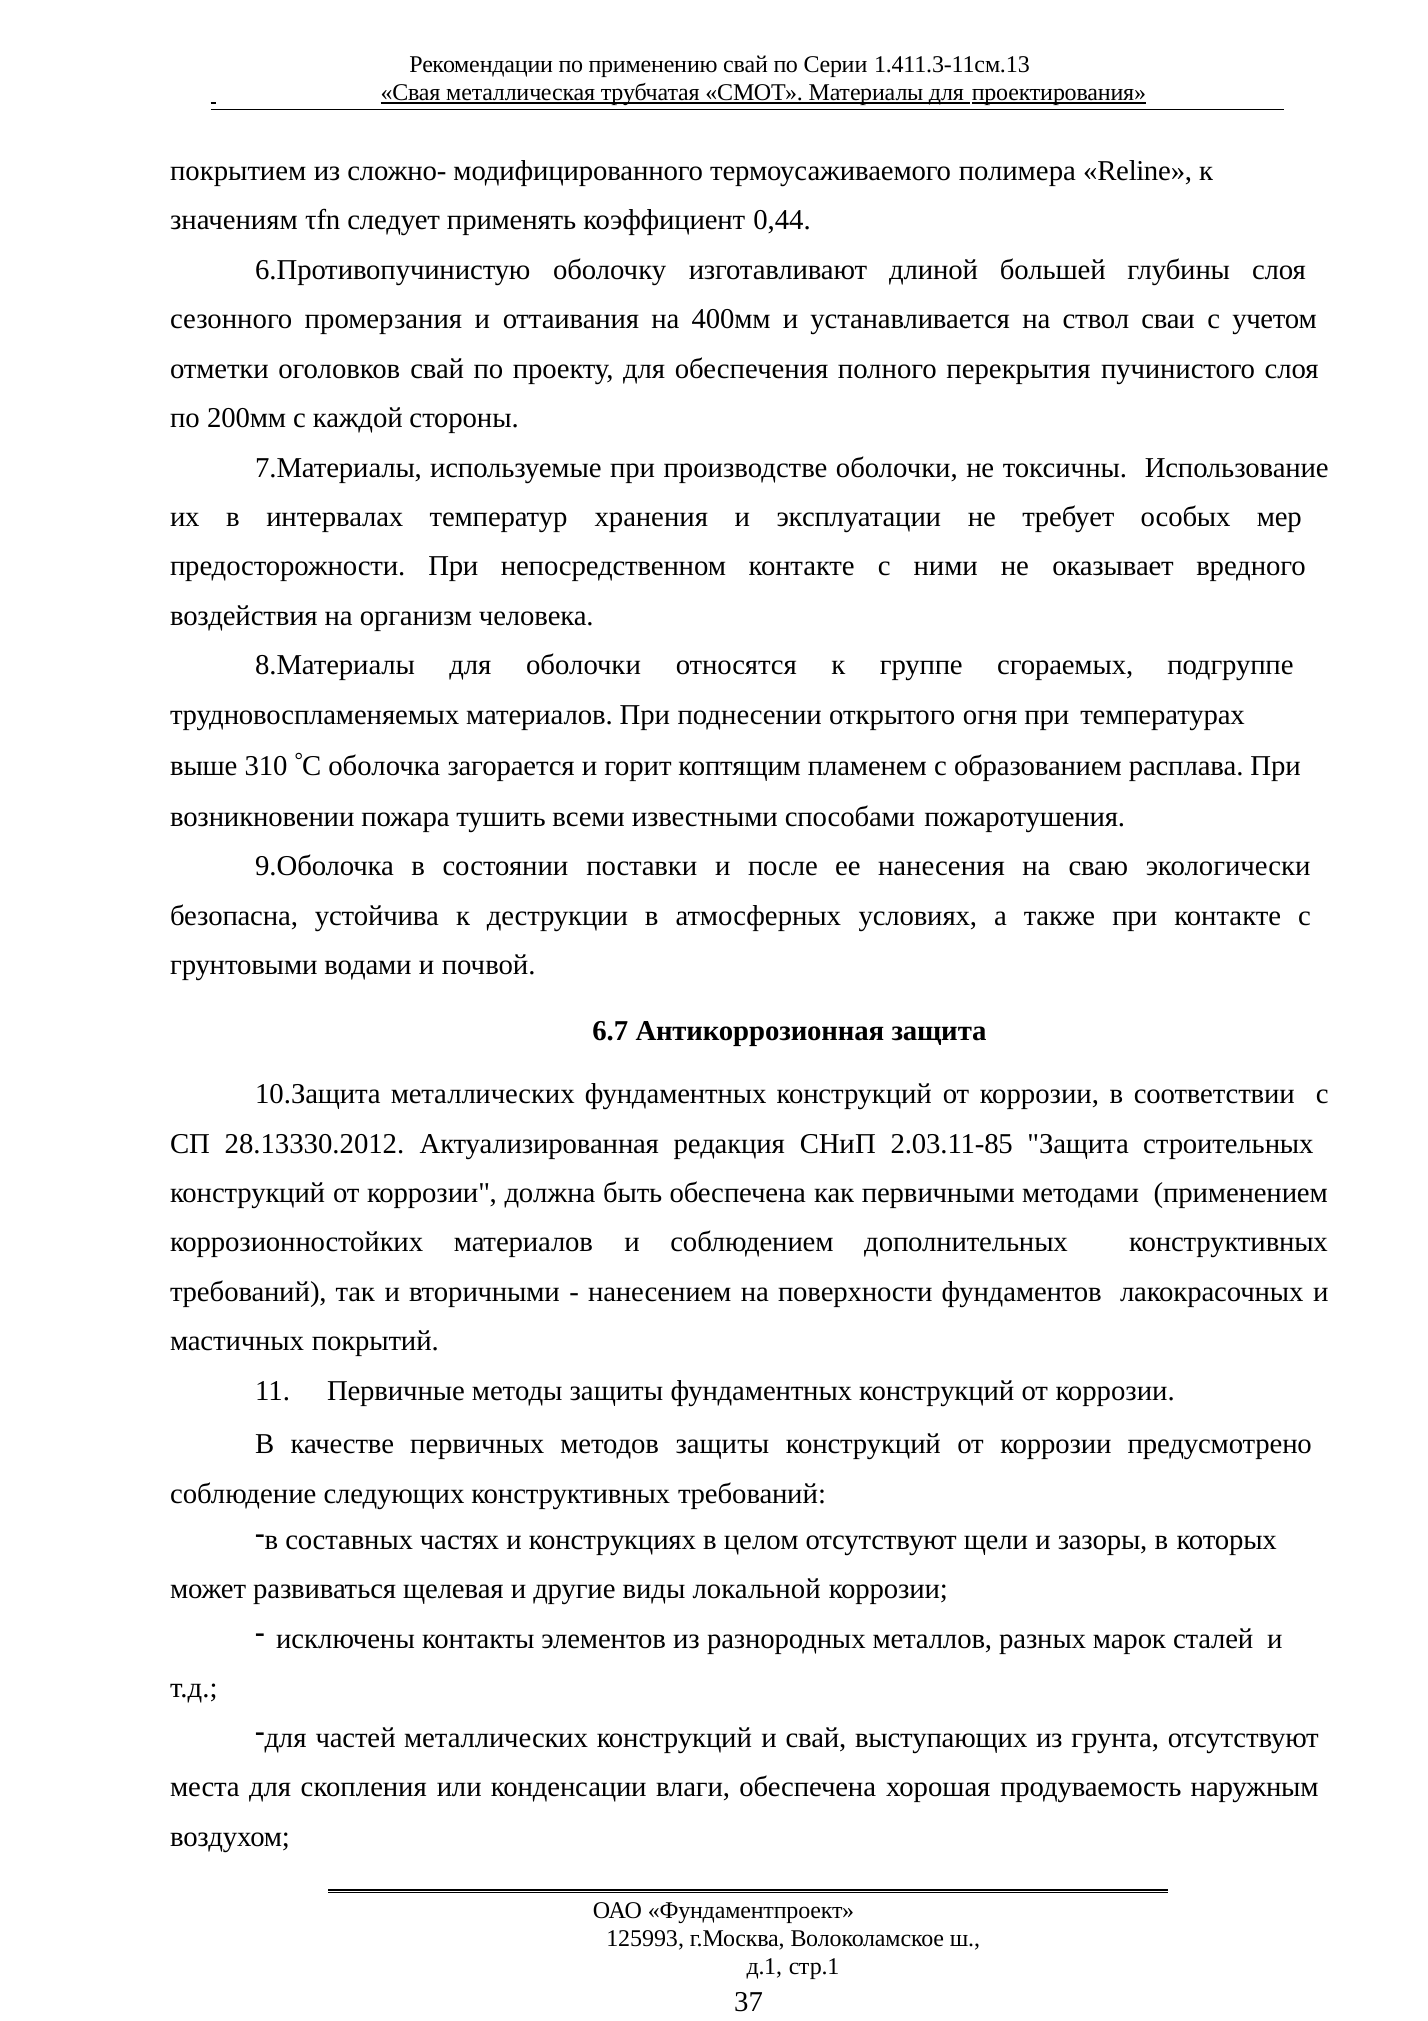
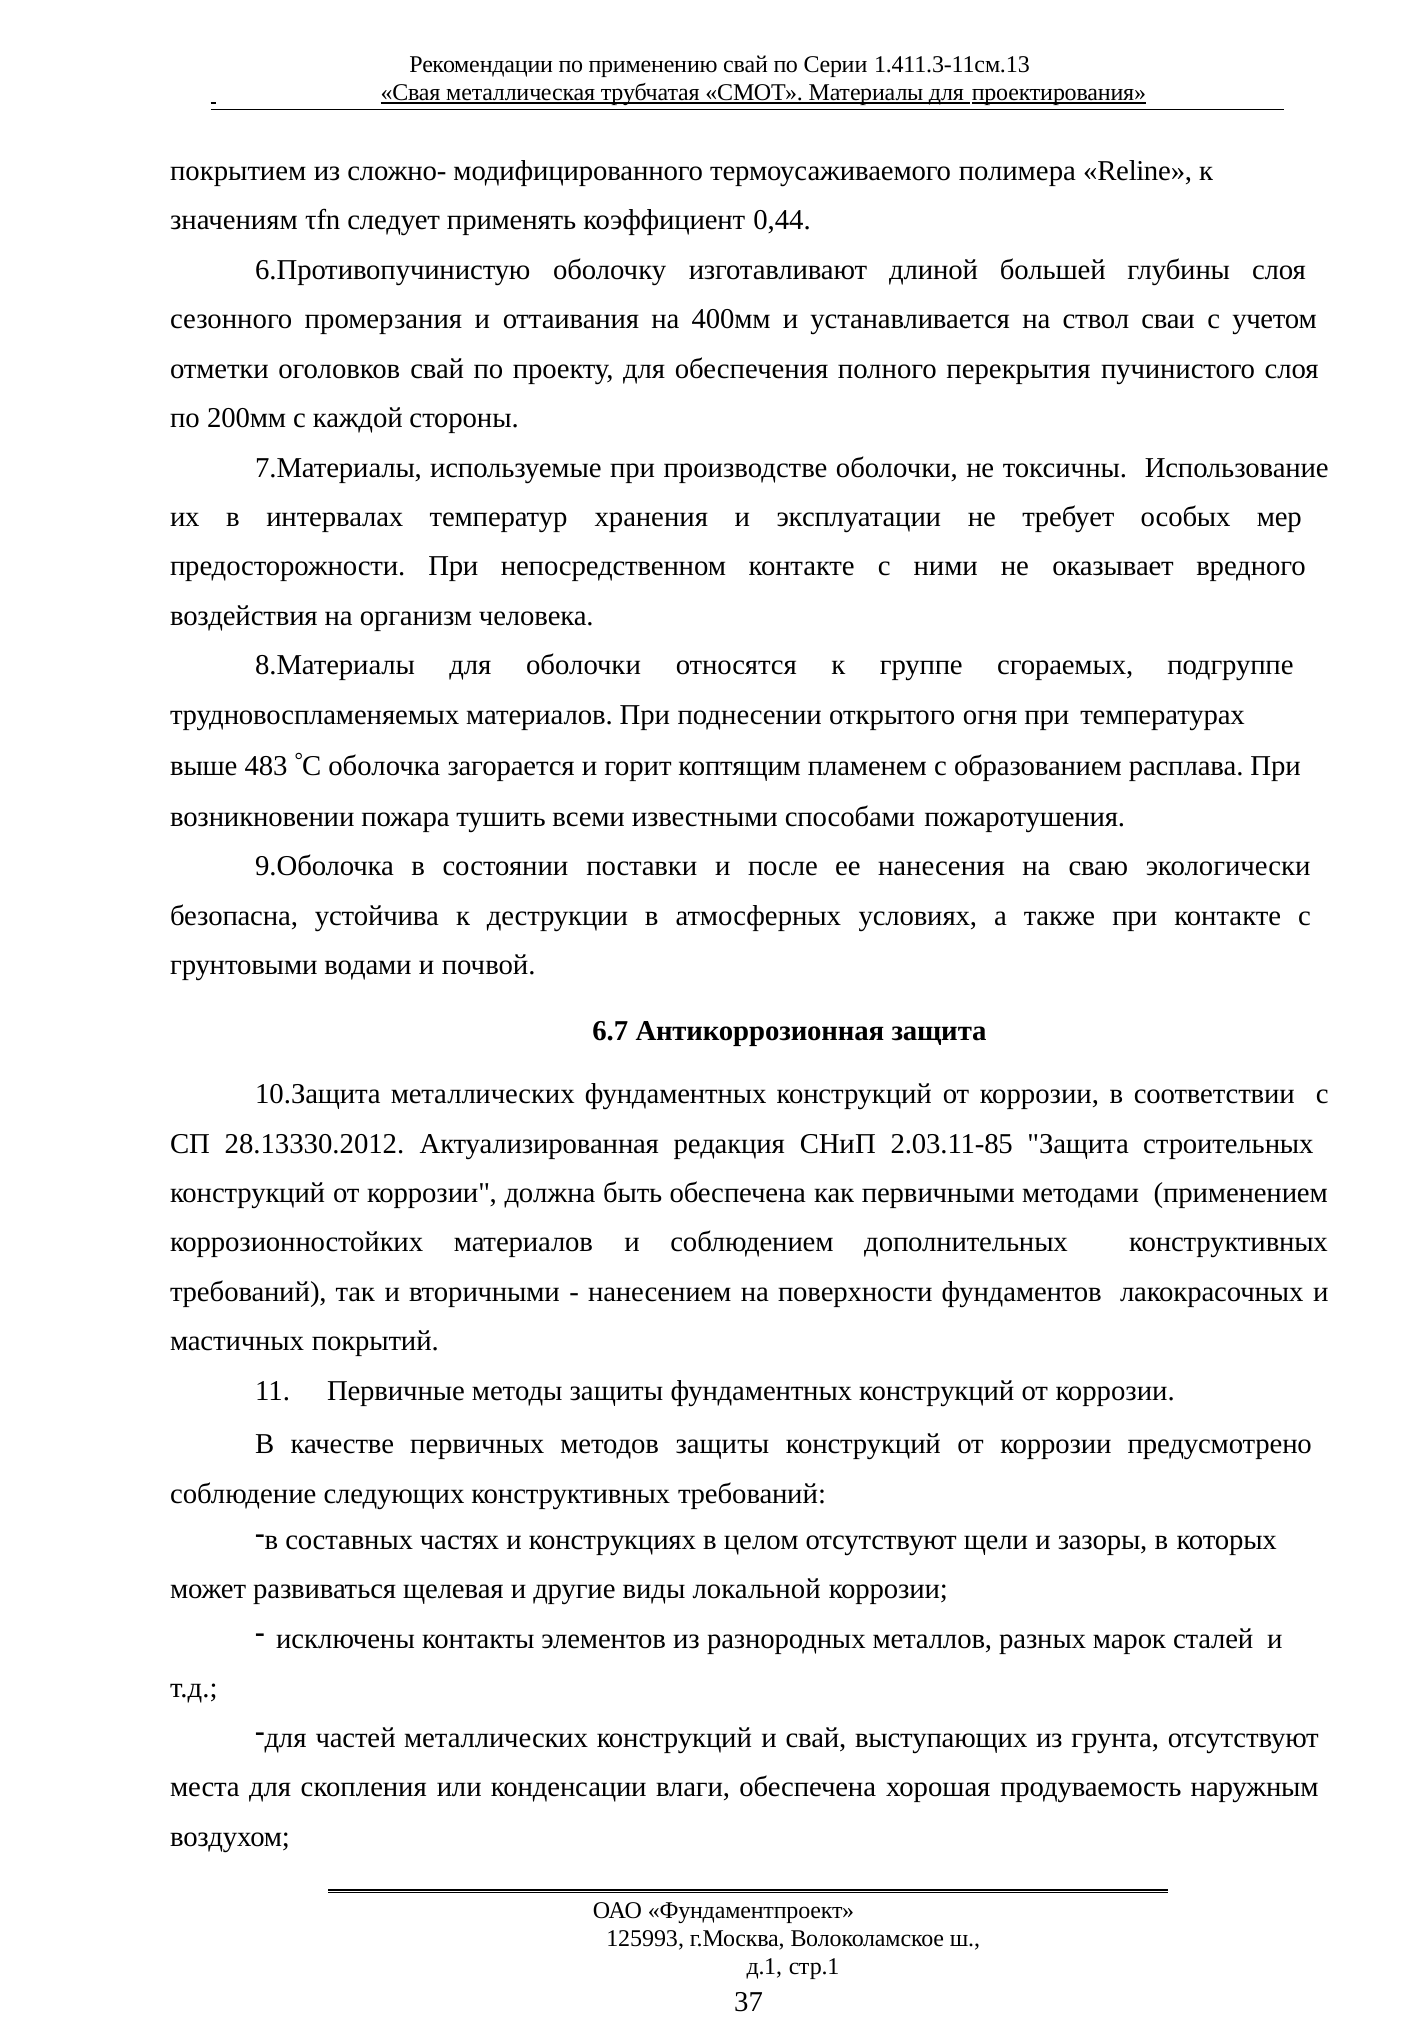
310: 310 -> 483 (266, 767)
